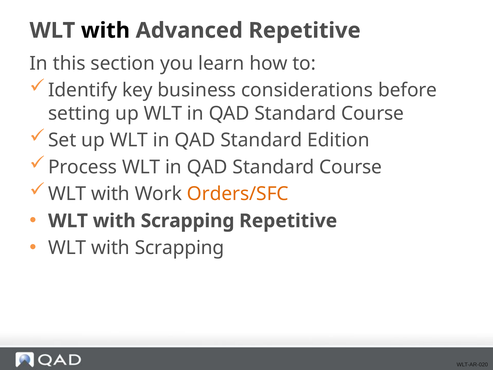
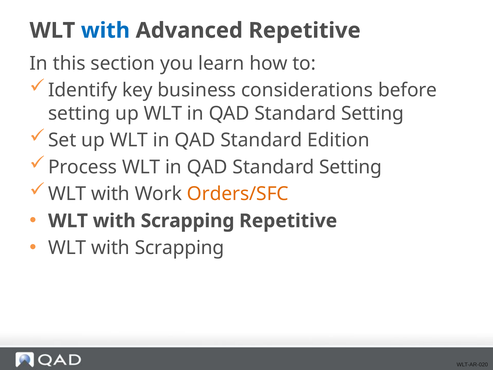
with colour: black -> blue (105, 30)
Course: Course -> Setting (373, 113)
Course: Course -> Setting (351, 167)
